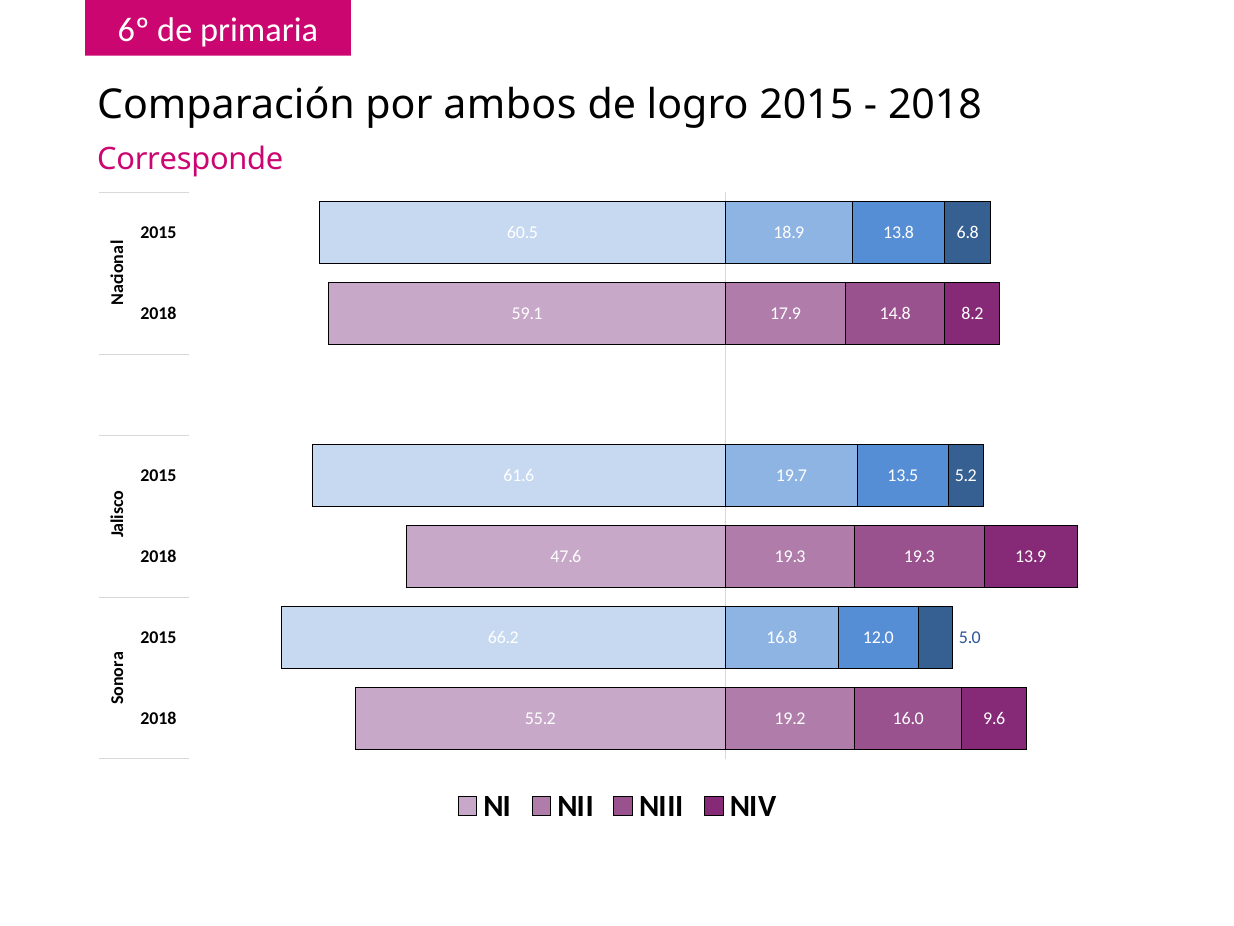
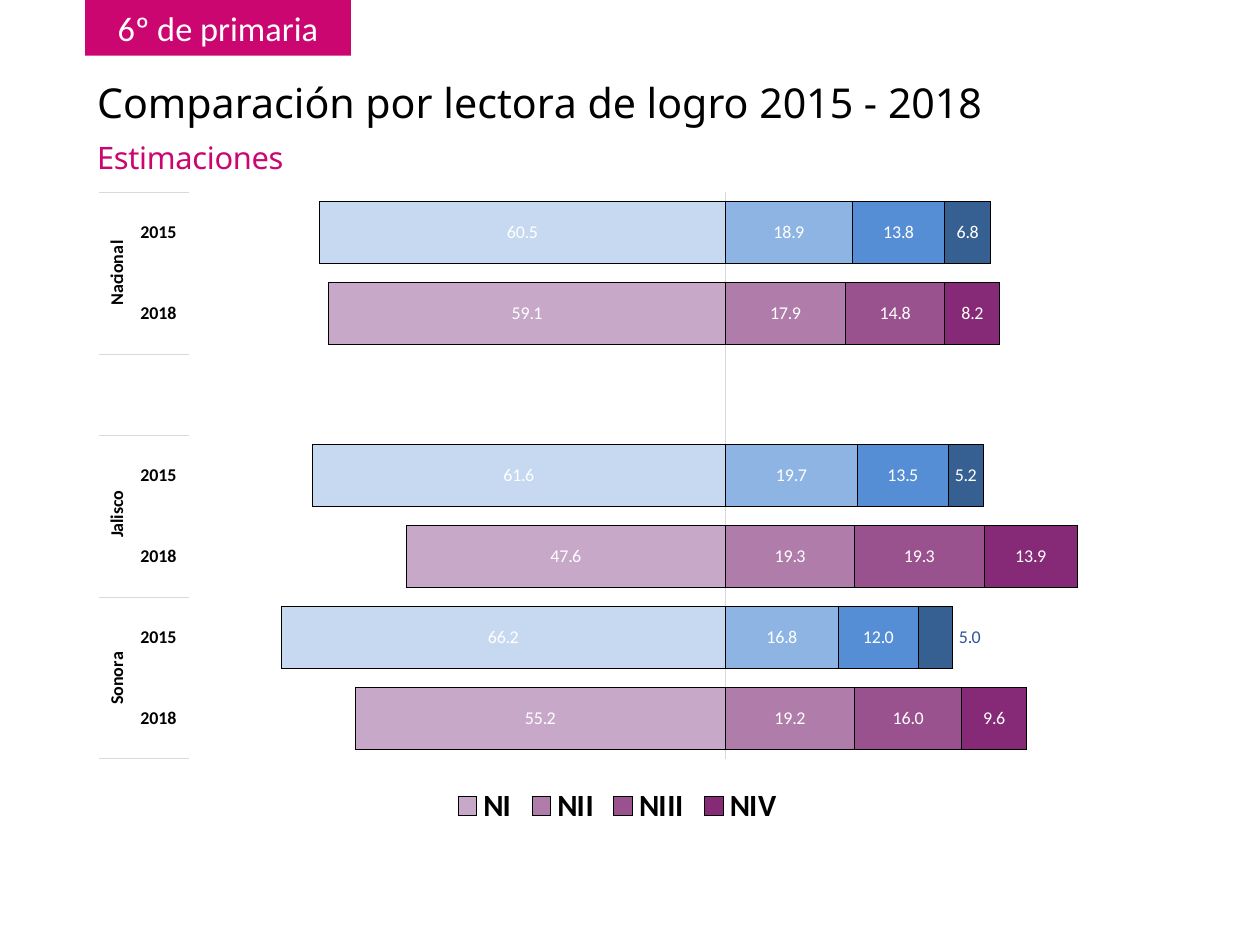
ambos: ambos -> lectora (510, 104)
Corresponde: Corresponde -> Estimaciones (190, 159)
